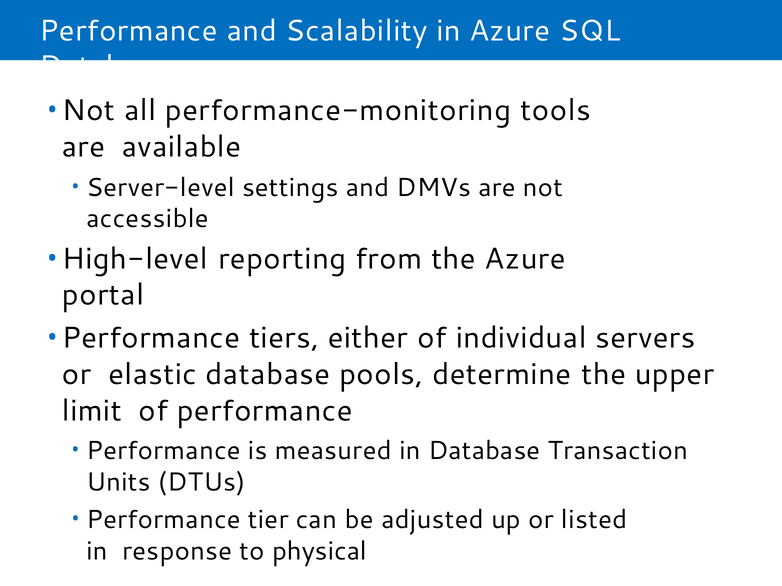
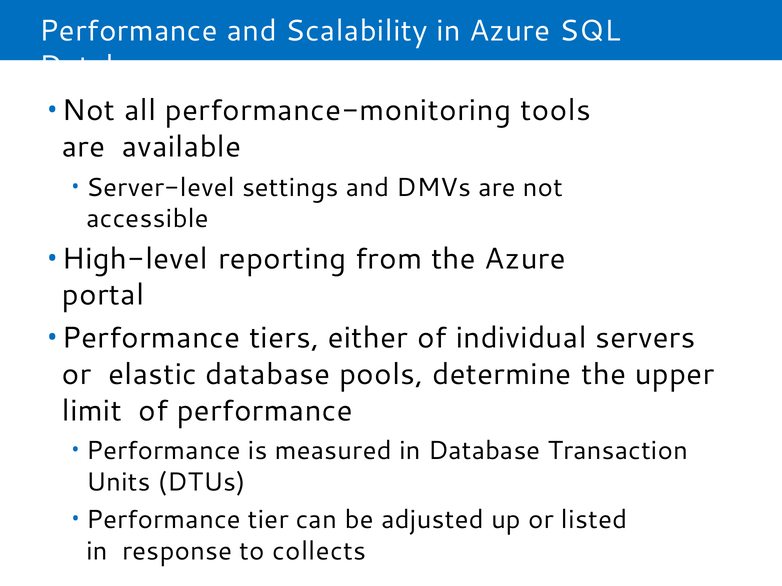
physical: physical -> collects (319, 552)
